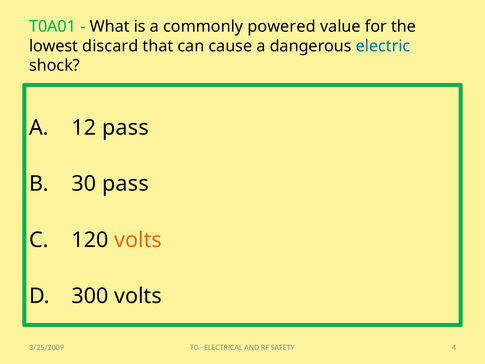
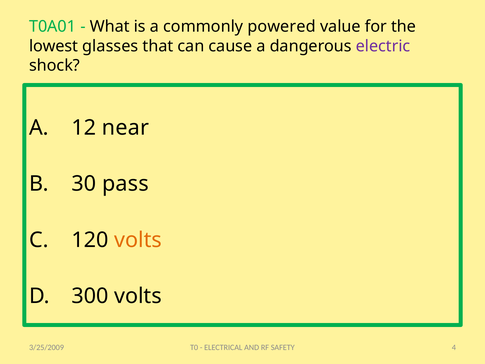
discard: discard -> glasses (110, 46)
electric colour: blue -> purple (383, 46)
12 pass: pass -> near (126, 128)
